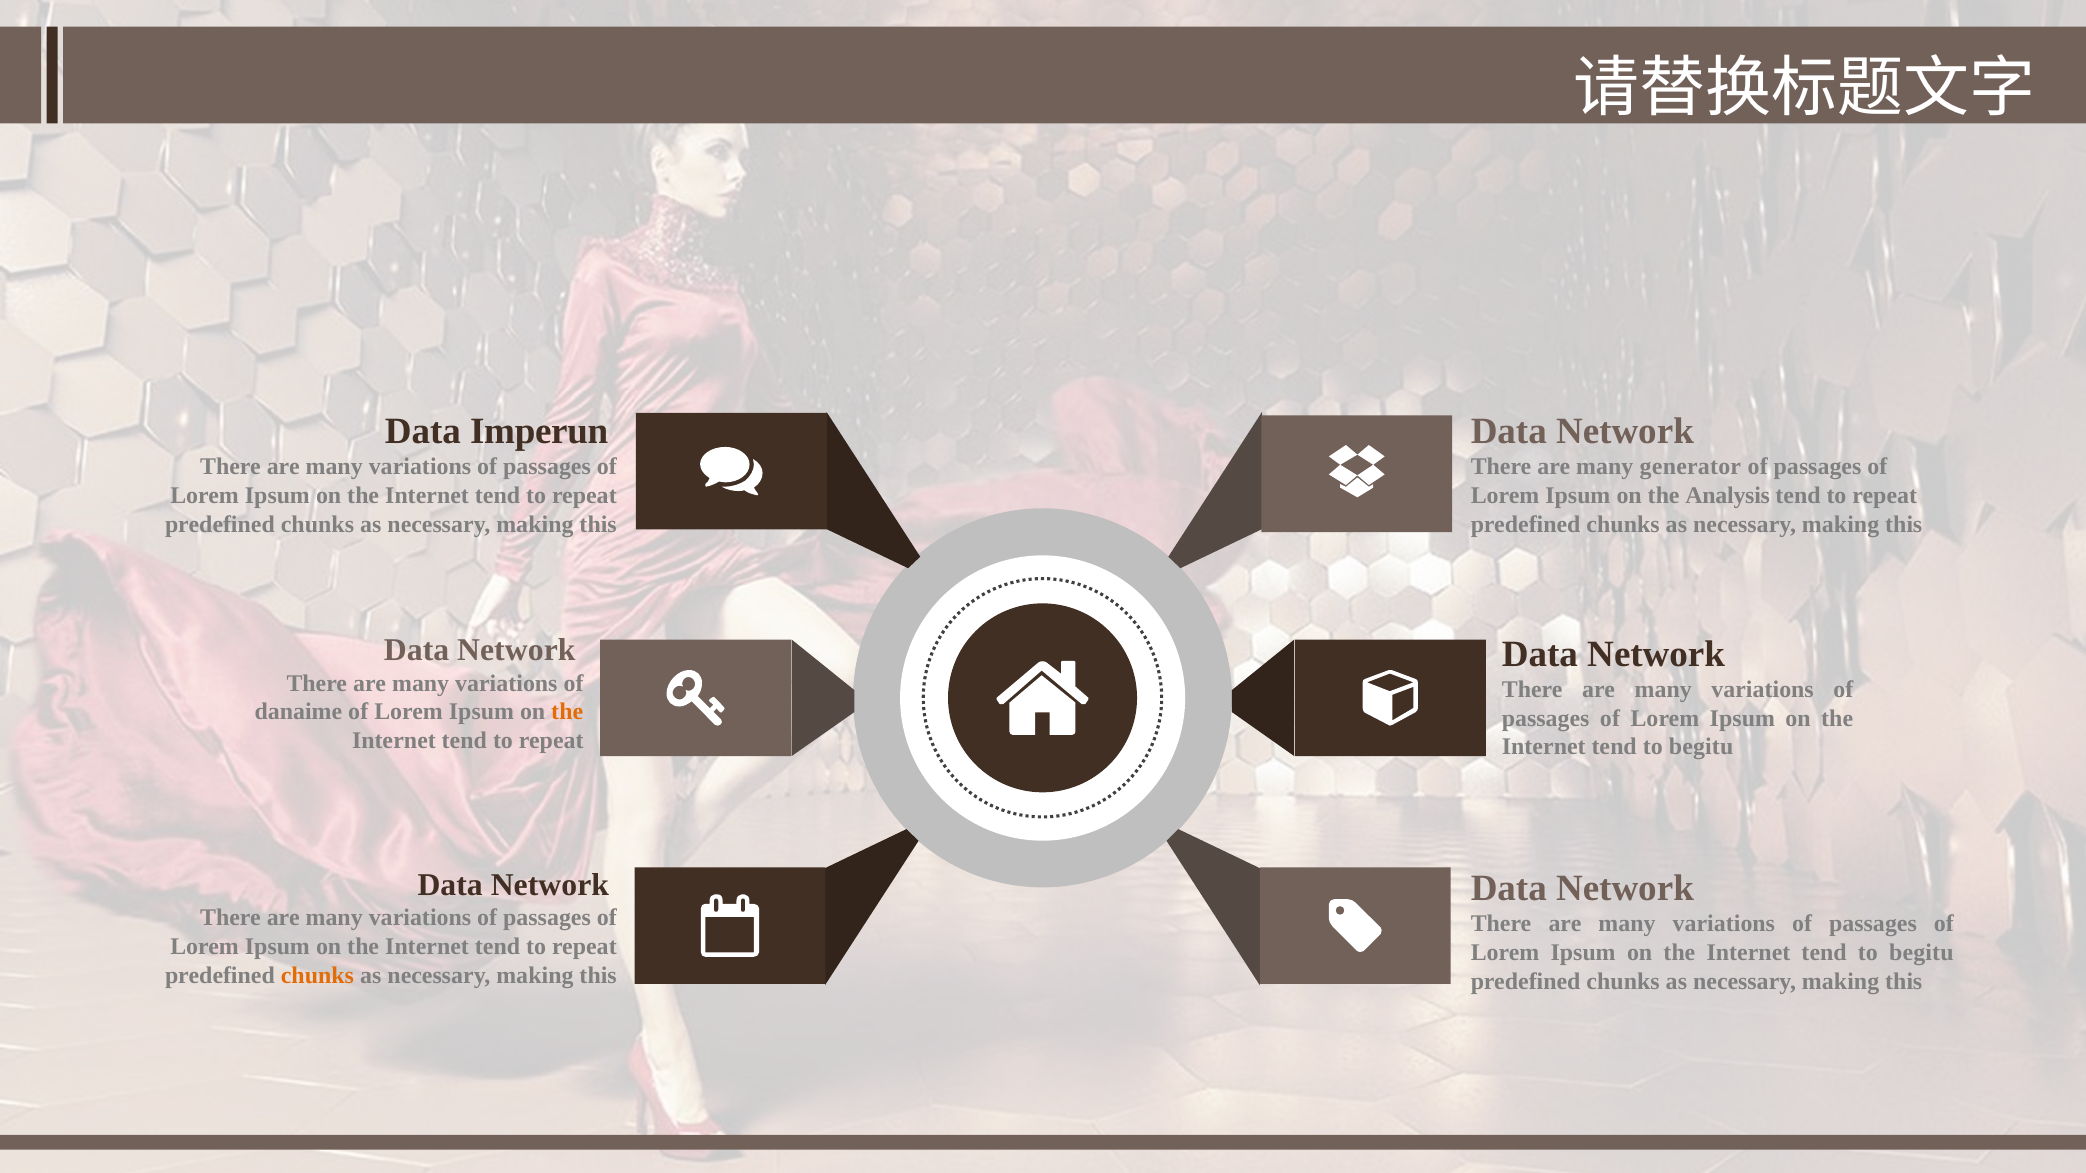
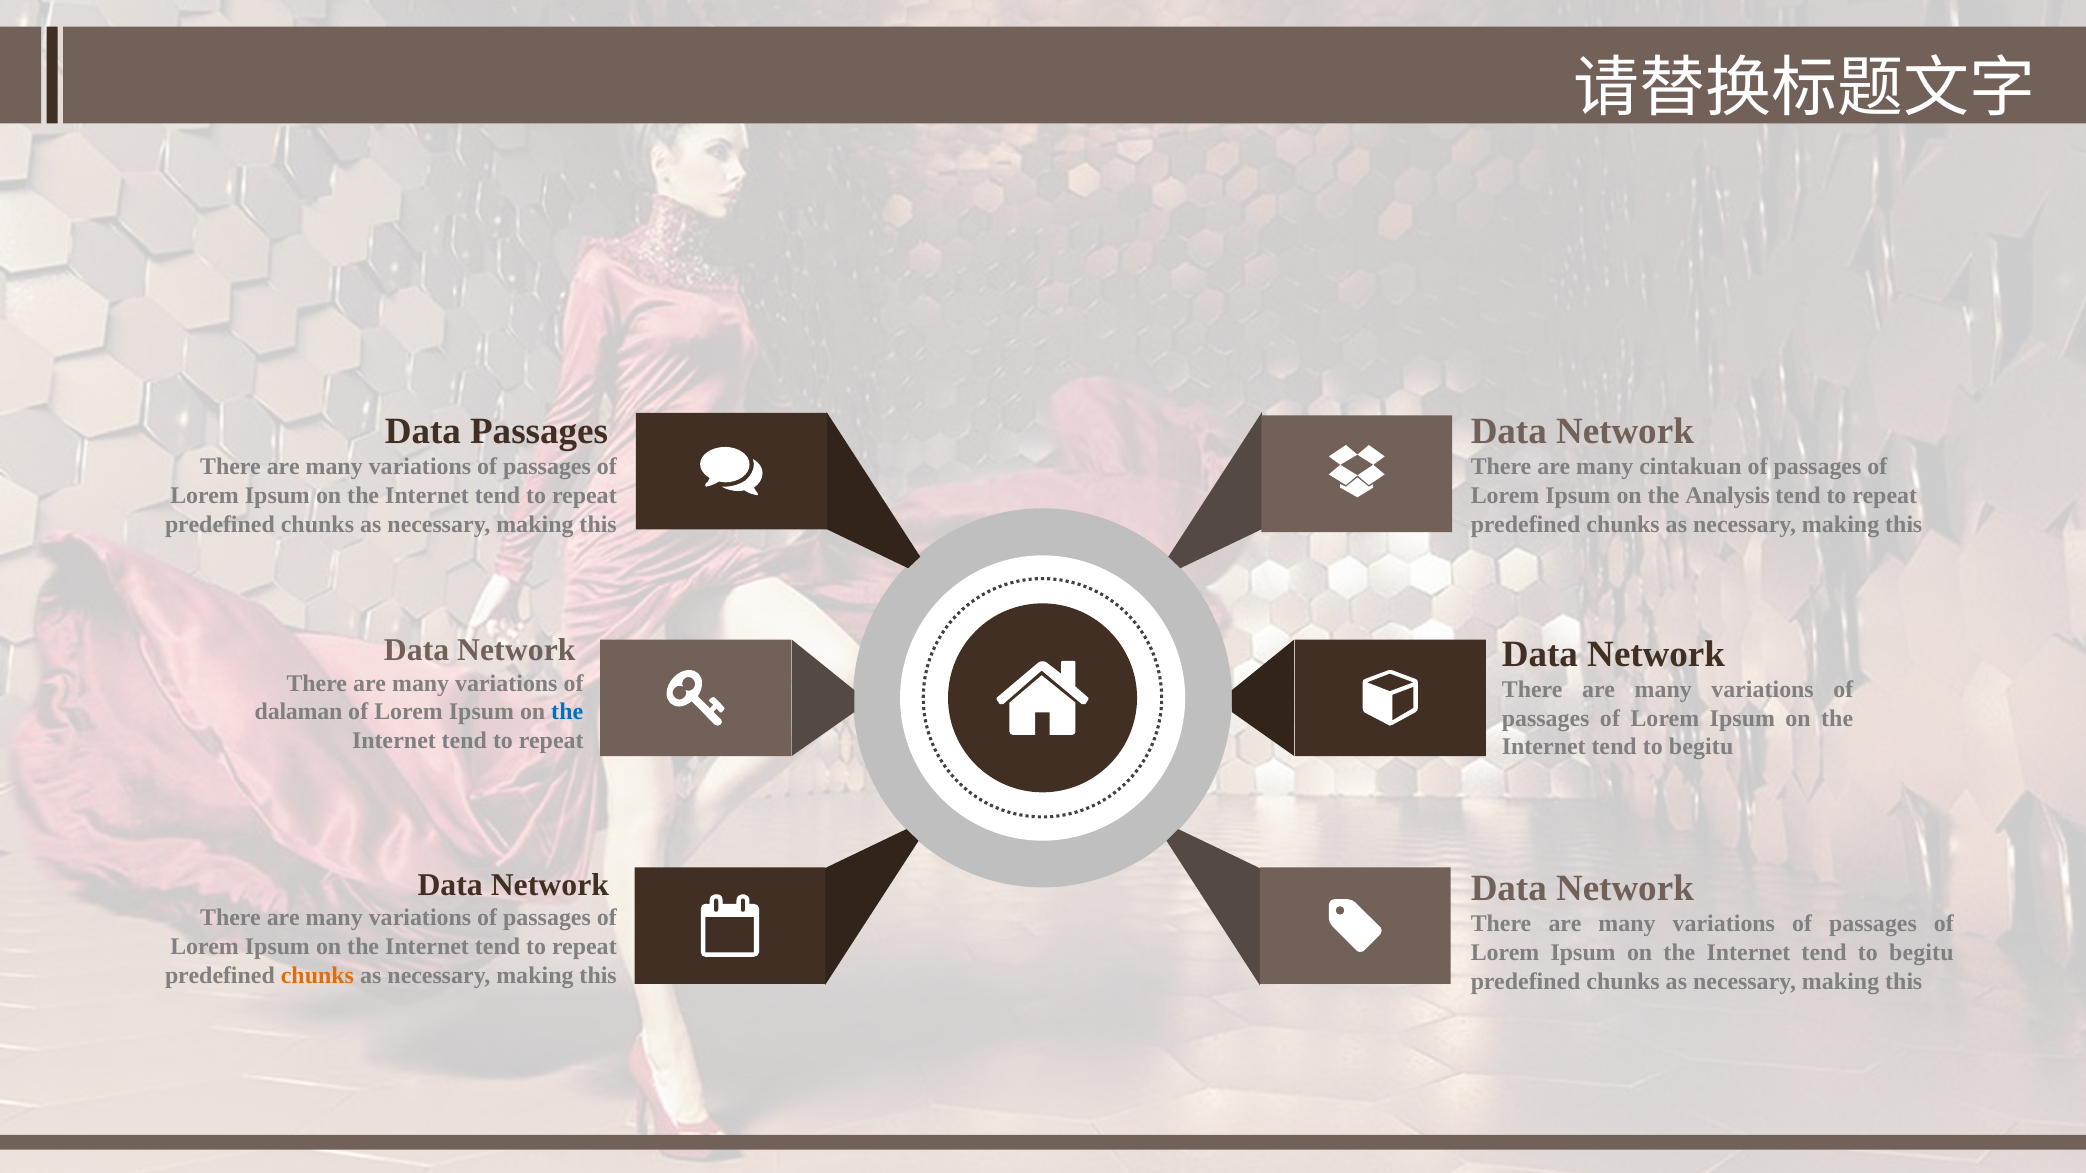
Data Imperun: Imperun -> Passages (539, 431)
generator: generator -> cintakuan (1691, 467)
danaime: danaime -> dalaman (299, 712)
the colour: orange -> blue (567, 712)
